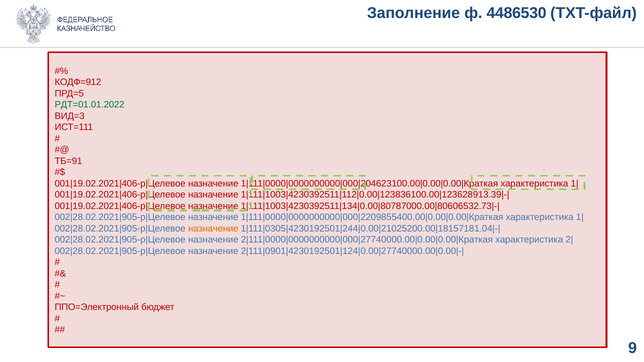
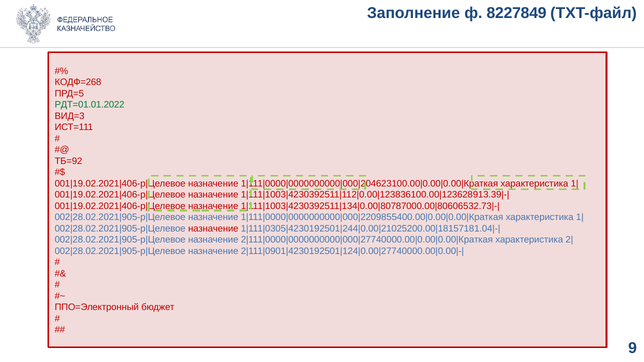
4486530: 4486530 -> 8227849 (517, 13)
КОДФ=912: КОДФ=912 -> КОДФ=268 (78, 82)
ТБ=91: ТБ=91 -> ТБ=92 (68, 161)
назначение colour: orange -> red (213, 229)
